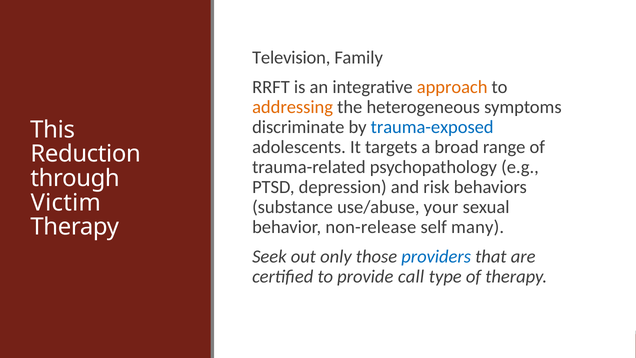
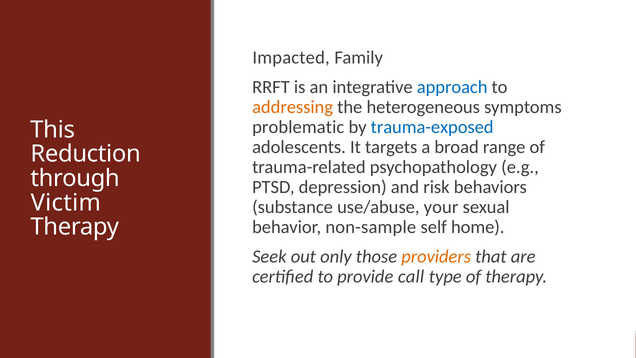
Television: Television -> Impacted (291, 58)
approach colour: orange -> blue (452, 87)
discriminate: discriminate -> problematic (298, 127)
non-release: non-release -> non-sample (371, 227)
many: many -> home (478, 227)
providers colour: blue -> orange (436, 256)
